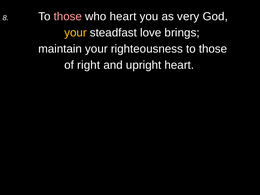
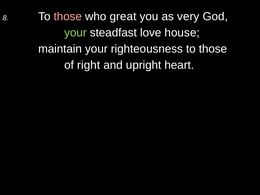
who heart: heart -> great (123, 16)
your colour: yellow -> light green (76, 33)
brings: brings -> house (182, 33)
